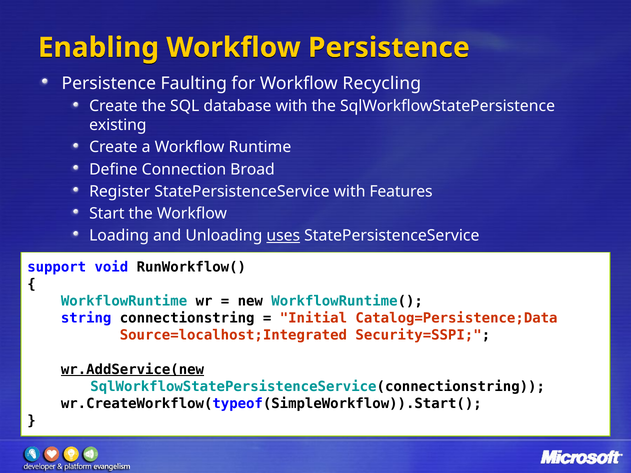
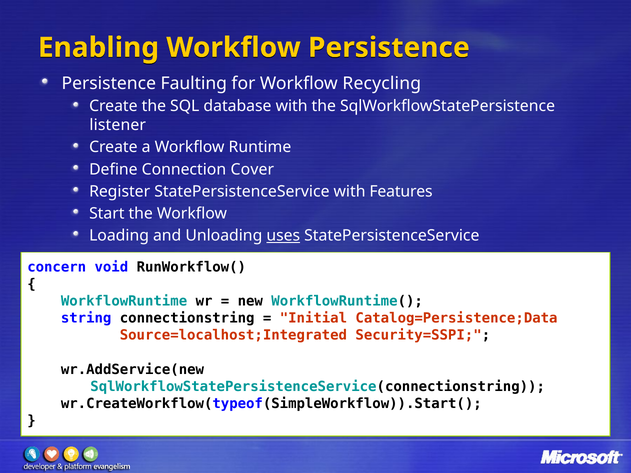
existing: existing -> listener (118, 125)
Broad: Broad -> Cover (252, 169)
support: support -> concern (57, 267)
wr.AddService(new underline: present -> none (132, 370)
